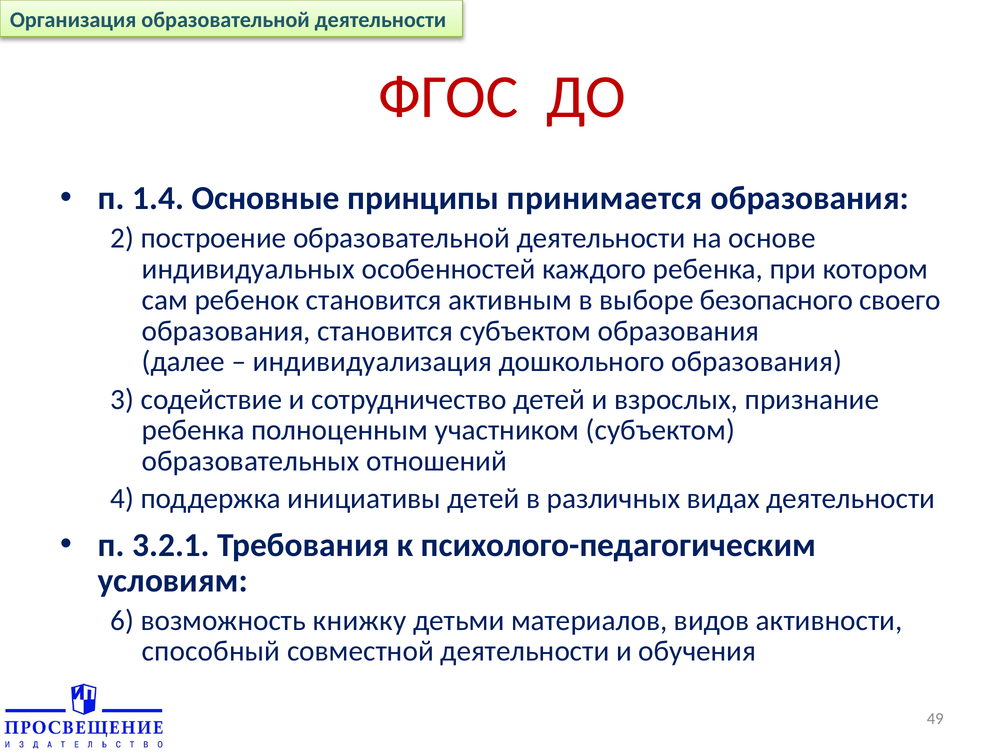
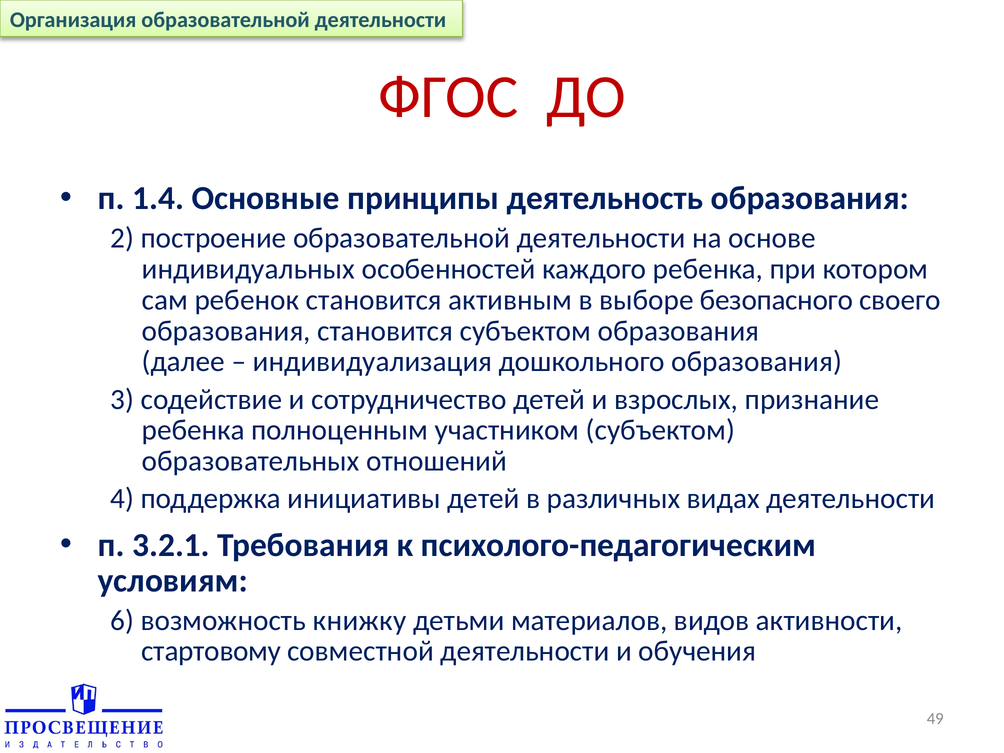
принимается: принимается -> деятельность (605, 198)
способный: способный -> стартовому (211, 651)
